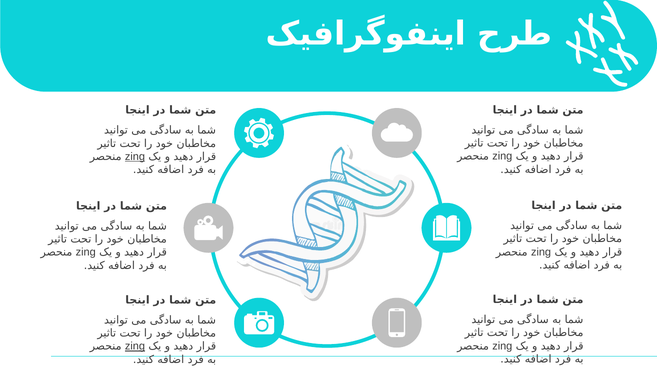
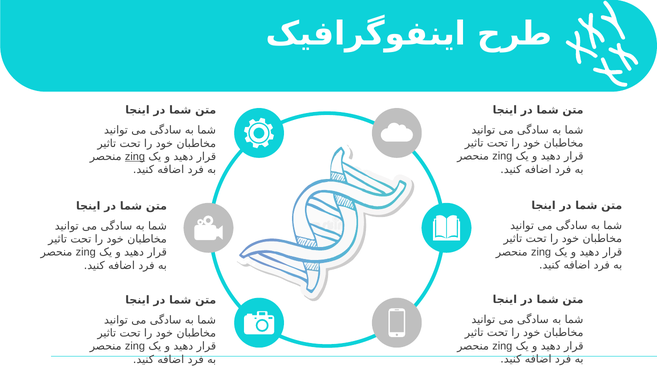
zing underline: present -> none (135, 346)
